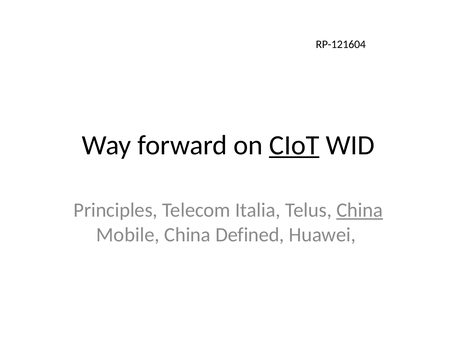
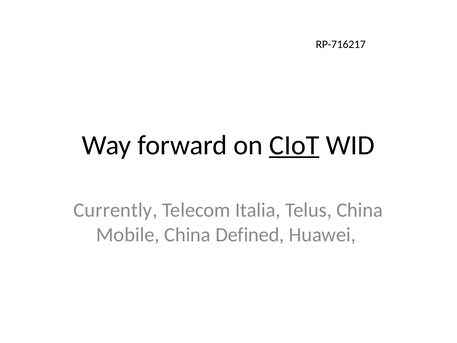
RP-121604: RP-121604 -> RP-716217 (341, 45)
Principles: Principles -> Currently (116, 210)
China underline: present -> none (360, 210)
